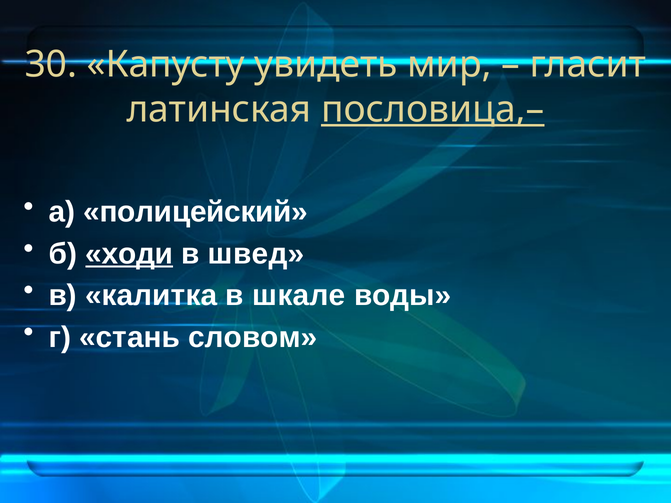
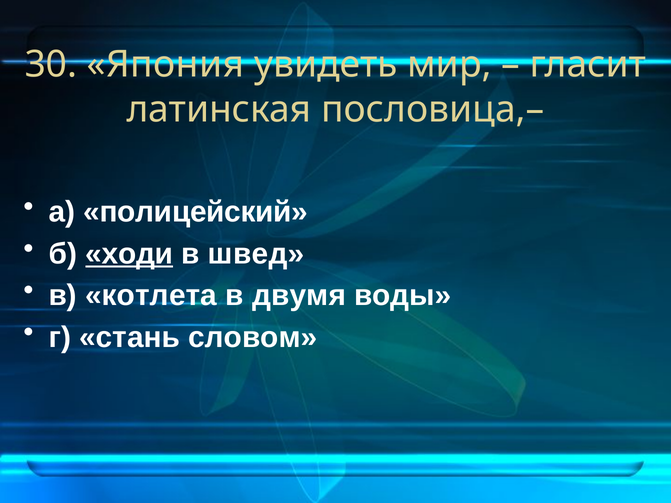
Капусту: Капусту -> Япония (166, 65)
пословица,– underline: present -> none (433, 109)
калитка: калитка -> котлета (151, 296)
шкале: шкале -> двумя (299, 296)
